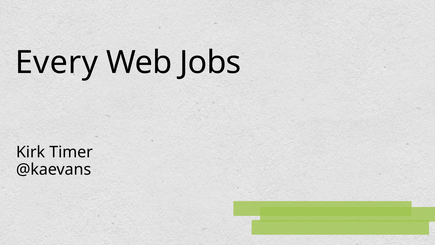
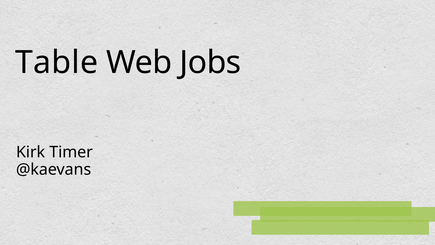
Every: Every -> Table (57, 63)
